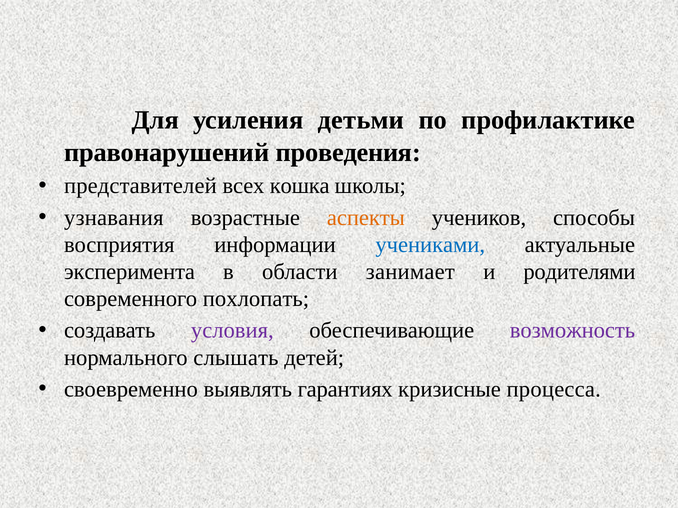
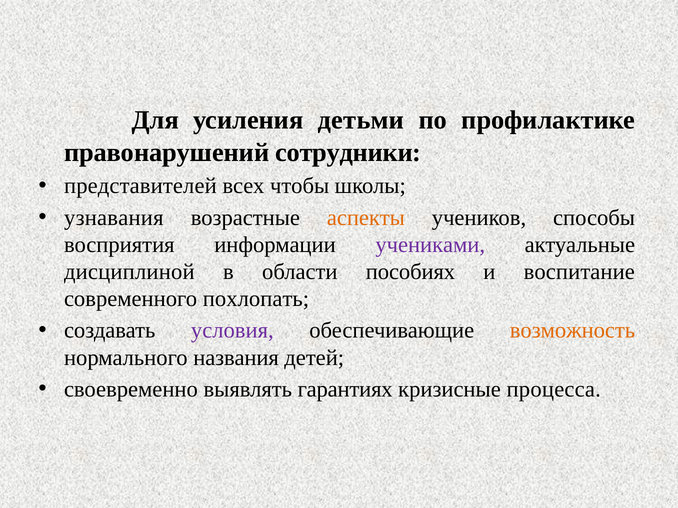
проведения: проведения -> сотрудники (348, 153)
кошка: кошка -> чтобы (300, 186)
учениками colour: blue -> purple (430, 245)
эксперимента: эксперимента -> дисциплиной (129, 272)
занимает: занимает -> пособиях (410, 272)
родителями: родителями -> воспитание (579, 272)
возможность colour: purple -> orange (572, 331)
слышать: слышать -> названия (236, 358)
